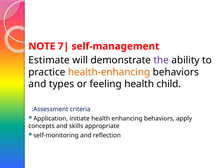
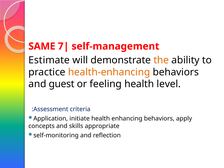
NOTE: NOTE -> SAME (42, 46)
the colour: purple -> orange (161, 60)
types: types -> guest (62, 84)
child: child -> level (169, 84)
